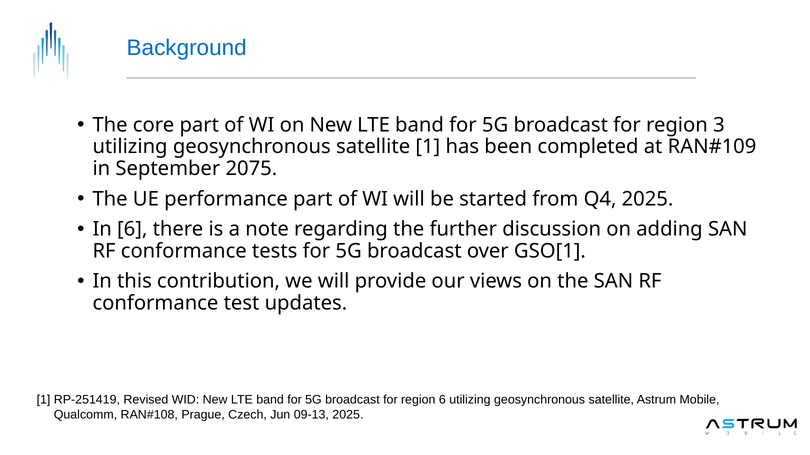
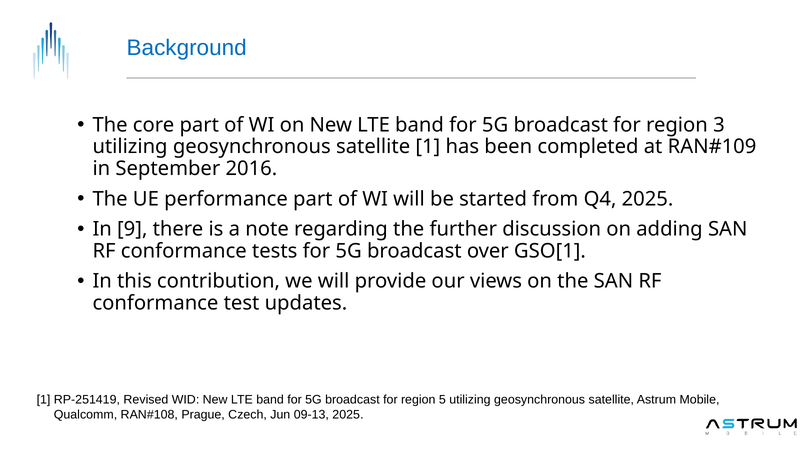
2075: 2075 -> 2016 (251, 169)
In 6: 6 -> 9 (132, 229)
region 6: 6 -> 5 (442, 400)
